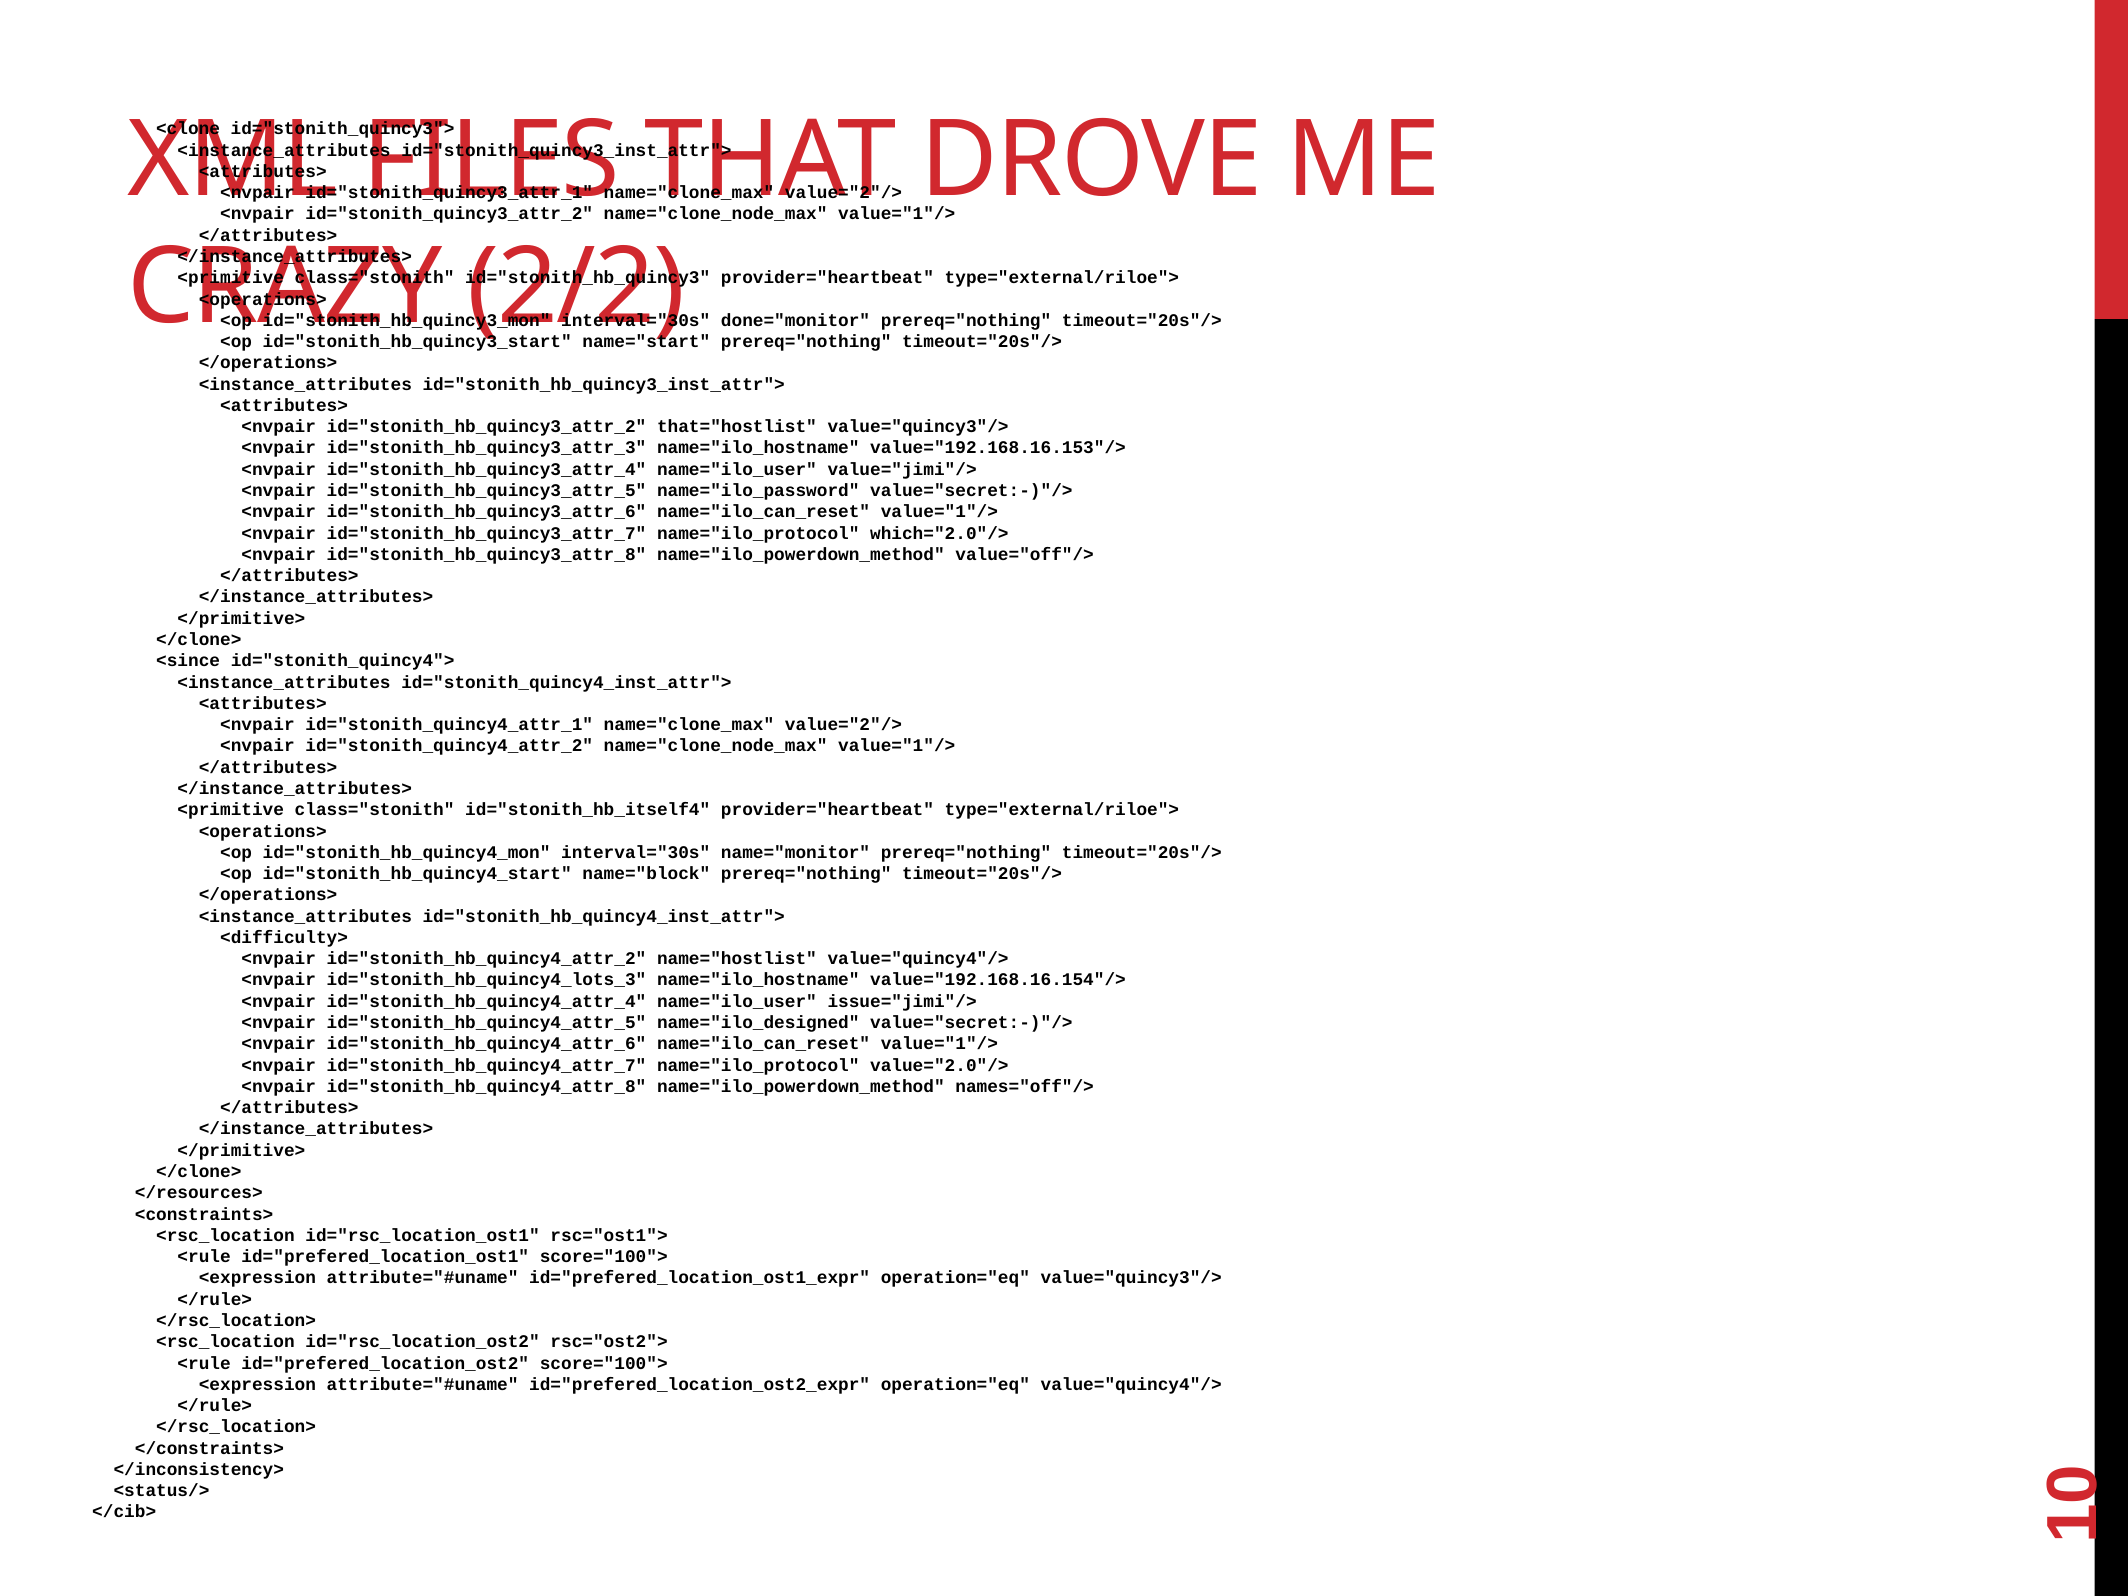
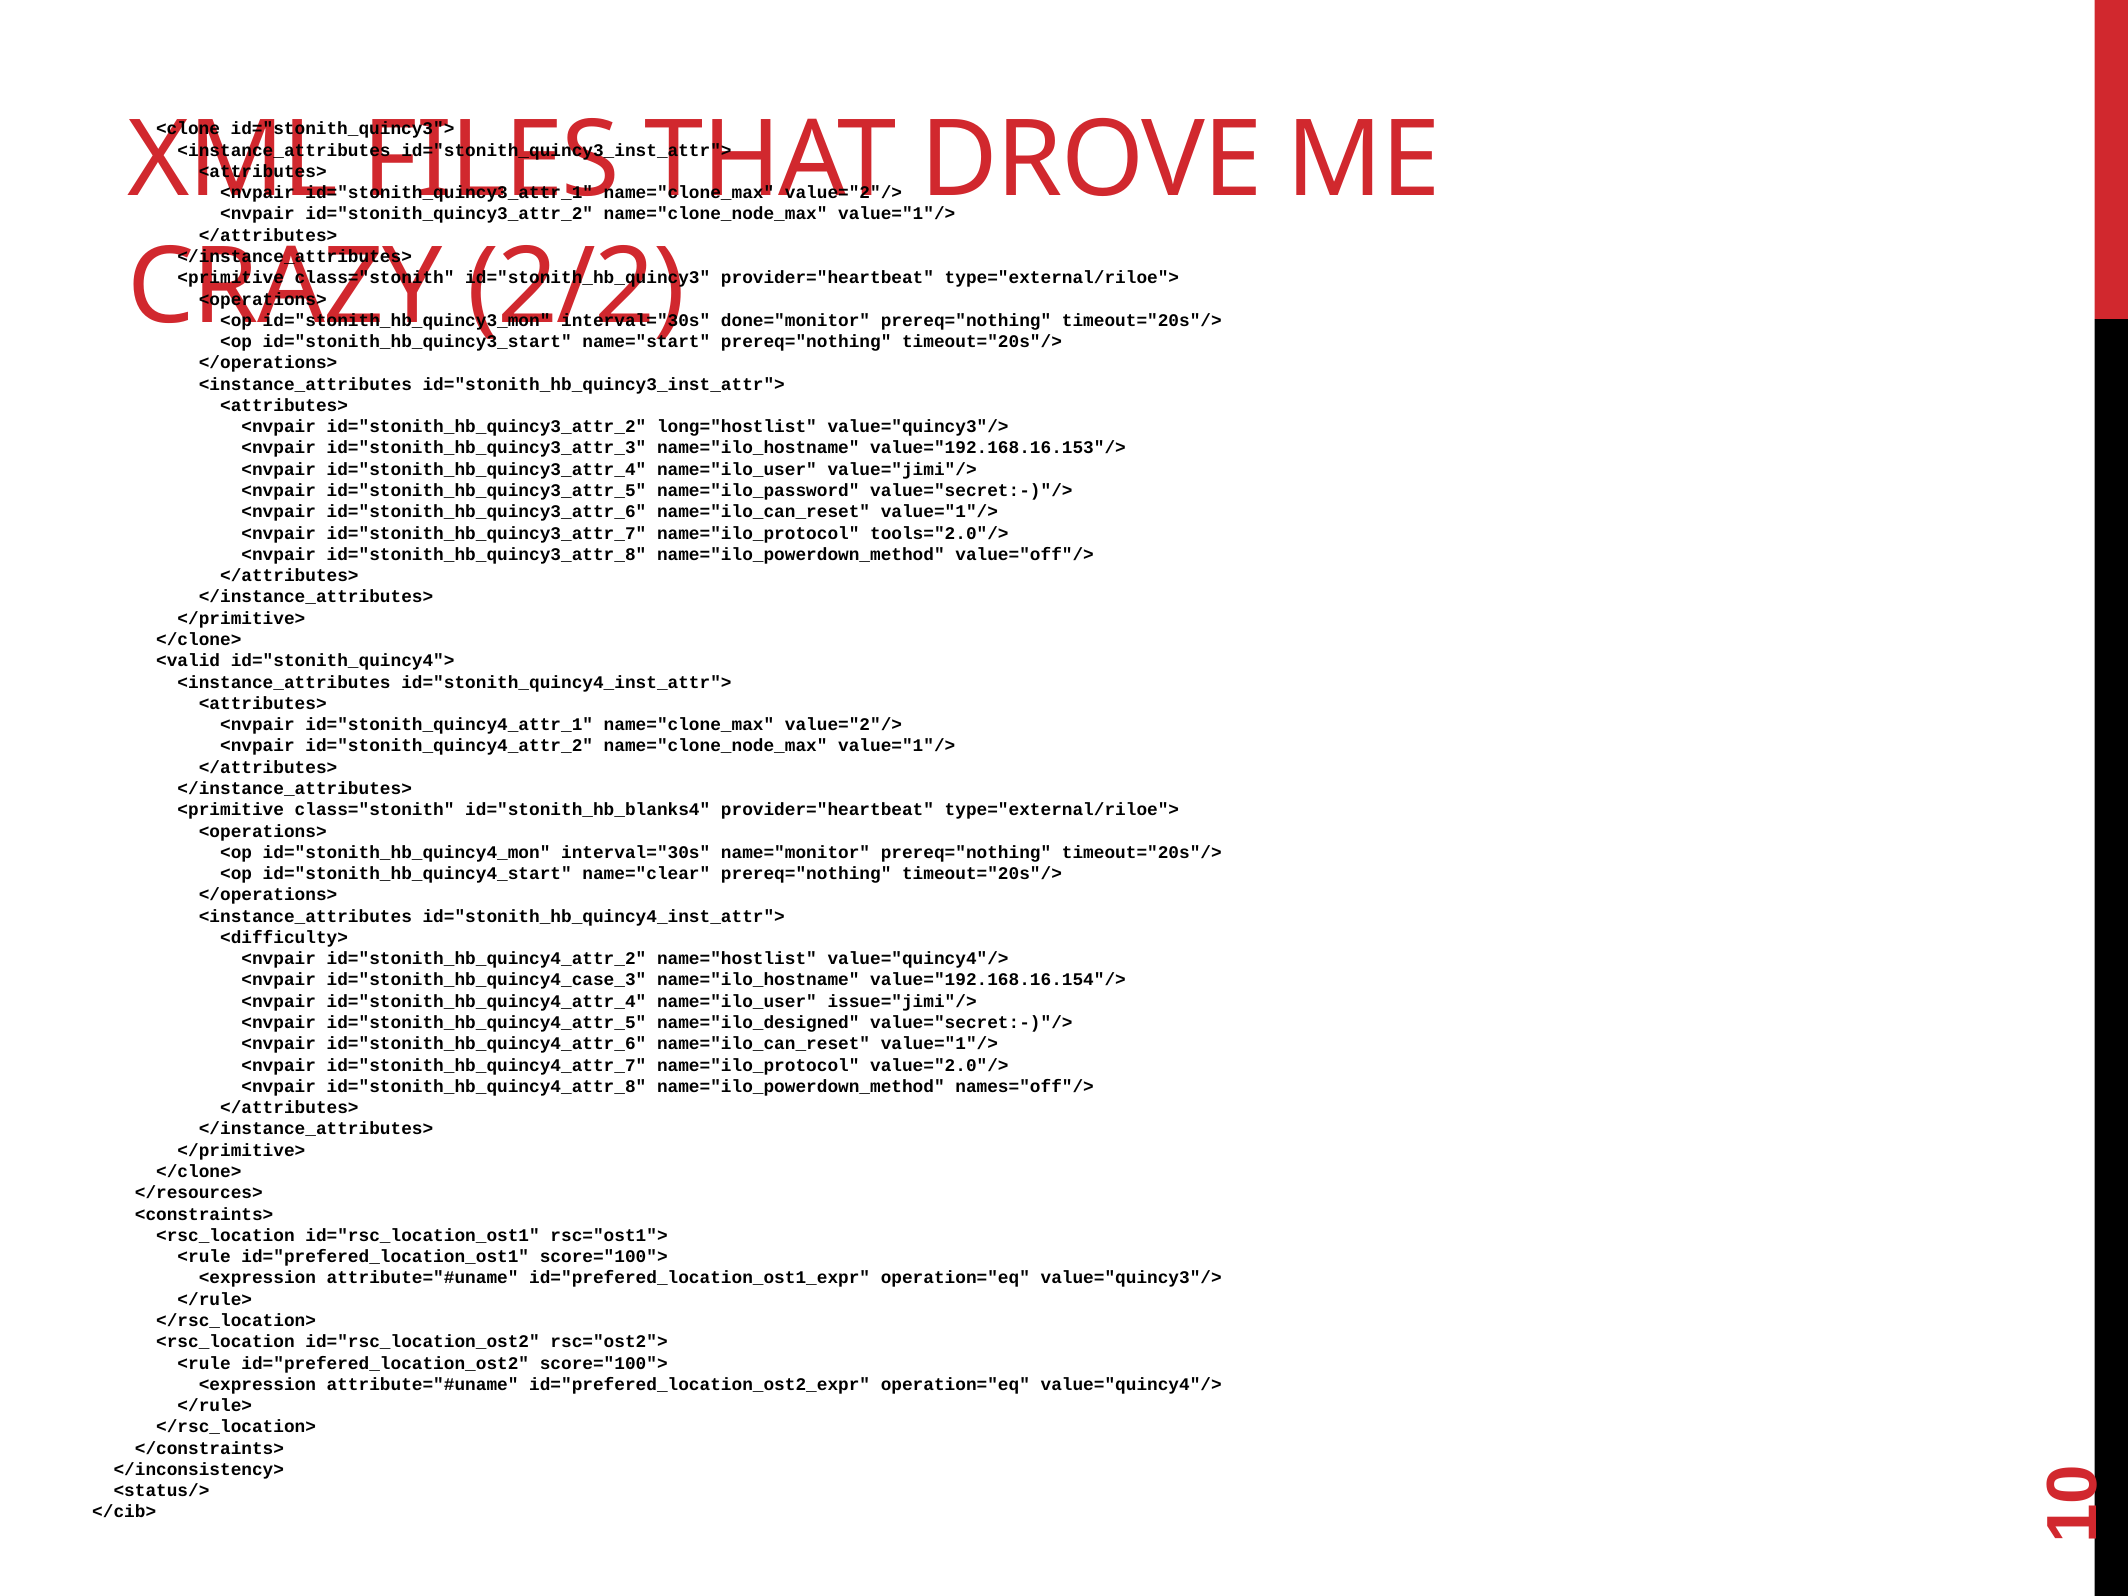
that="hostlist: that="hostlist -> long="hostlist (737, 427)
which="2.0"/>: which="2.0"/> -> tools="2.0"/> (939, 533)
<since: <since -> <valid (188, 661)
id="stonith_hb_itself4: id="stonith_hb_itself4 -> id="stonith_hb_blanks4 (588, 810)
name="block: name="block -> name="clear (646, 874)
id="stonith_hb_quincy4_lots_3: id="stonith_hb_quincy4_lots_3 -> id="stonith_hb_quincy4_case_3 (487, 980)
